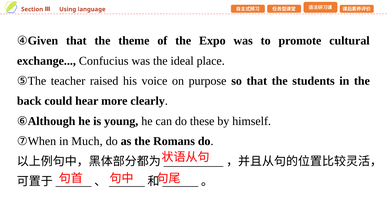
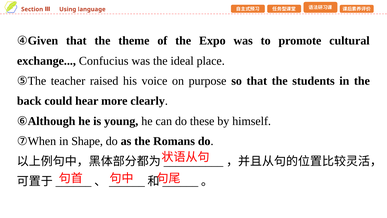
Much: Much -> Shape (87, 141)
